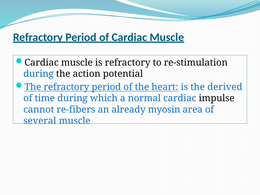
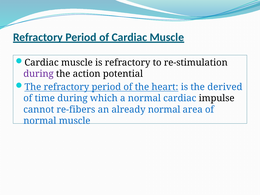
during colour: blue -> purple (38, 74)
already myosin: myosin -> normal (164, 110)
several: several -> normal (40, 121)
